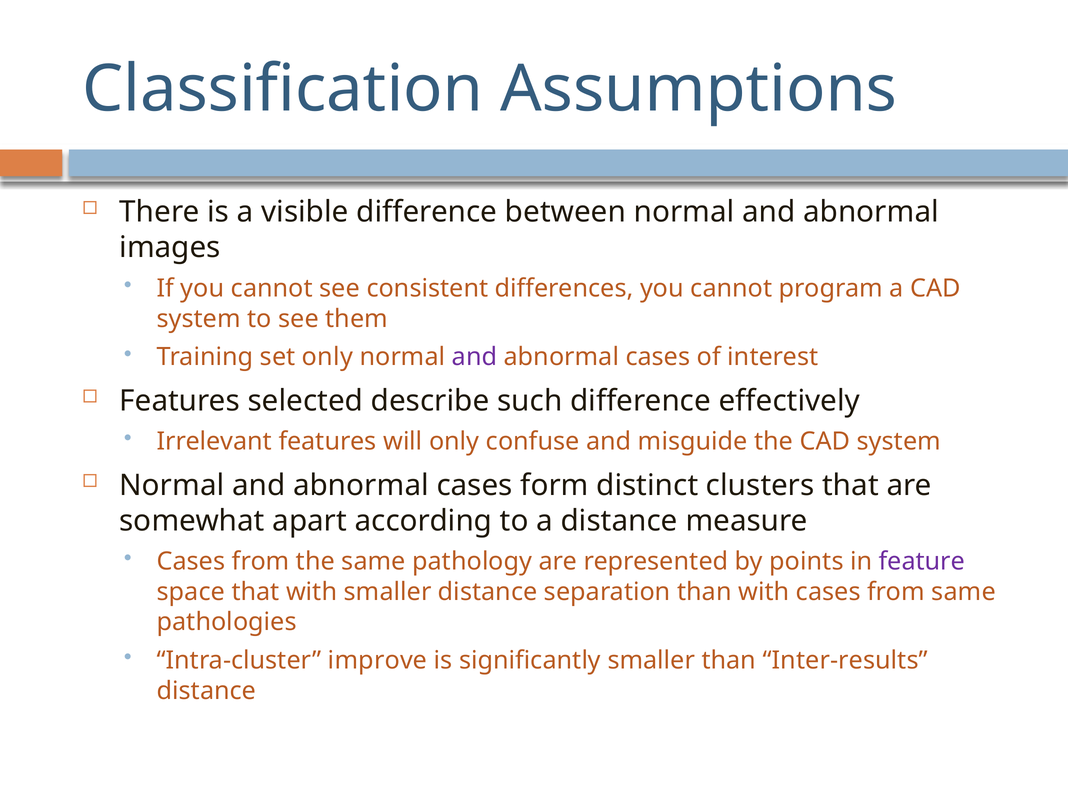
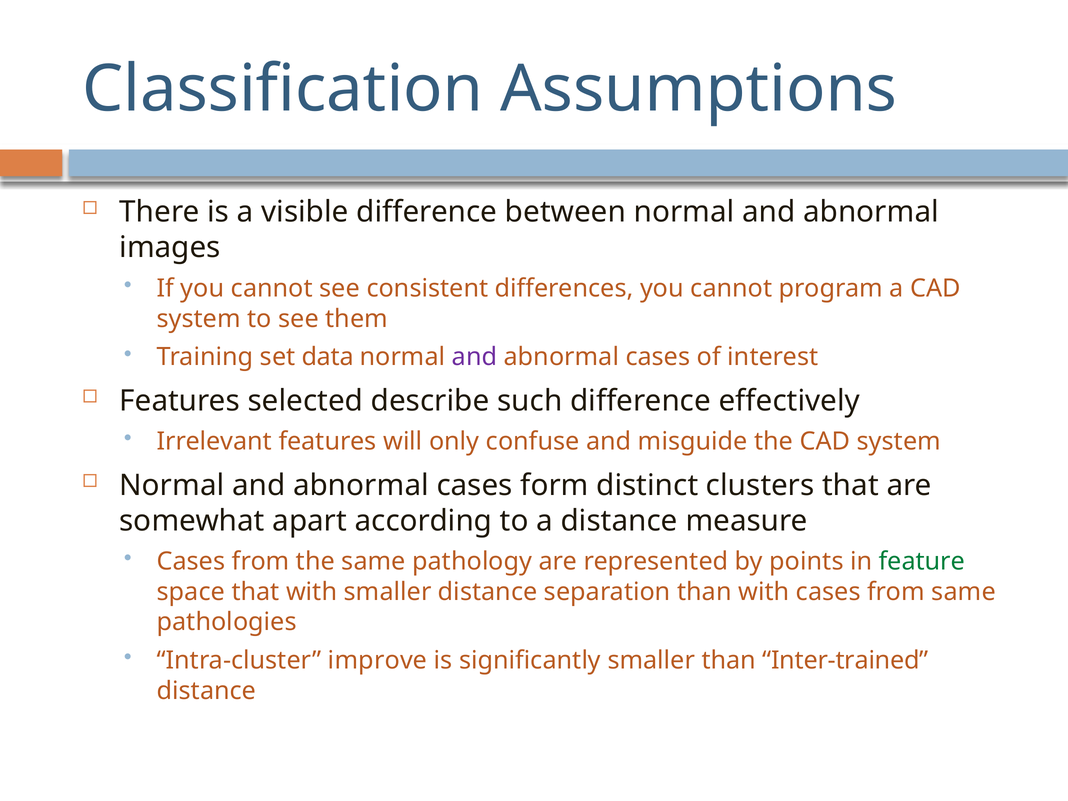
set only: only -> data (328, 357)
feature colour: purple -> green (922, 562)
Inter-results: Inter-results -> Inter-trained (845, 661)
